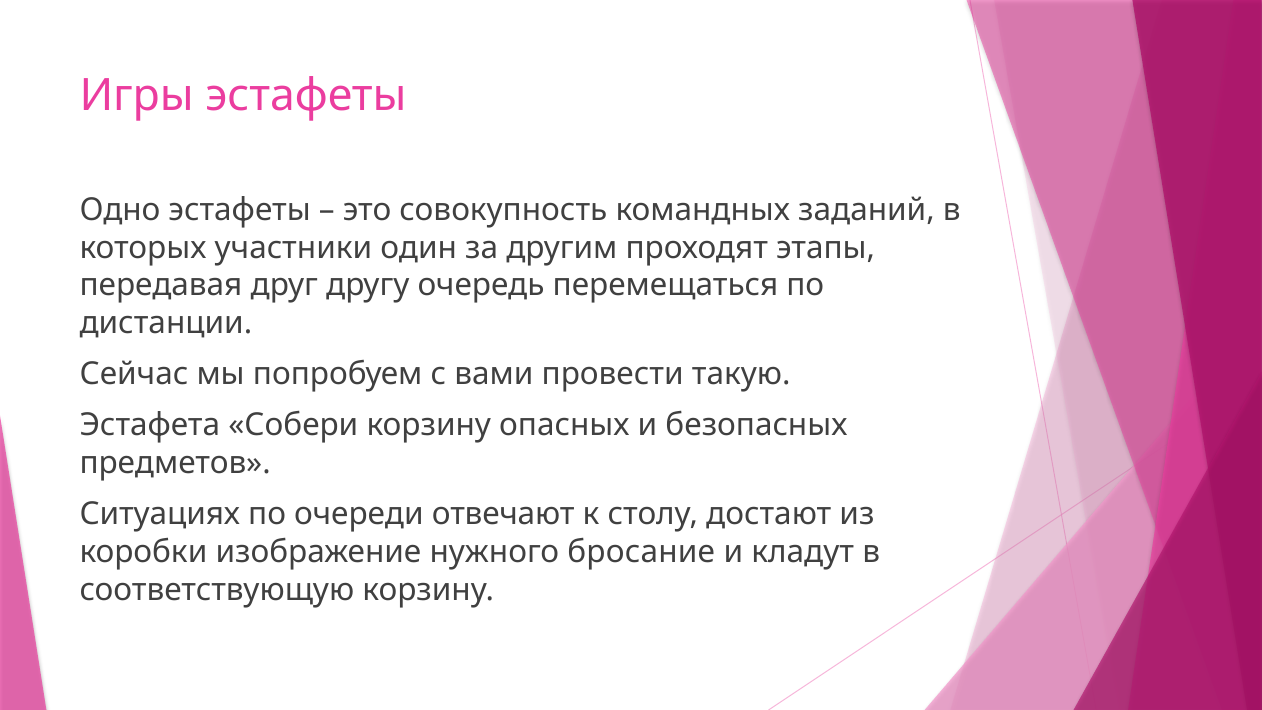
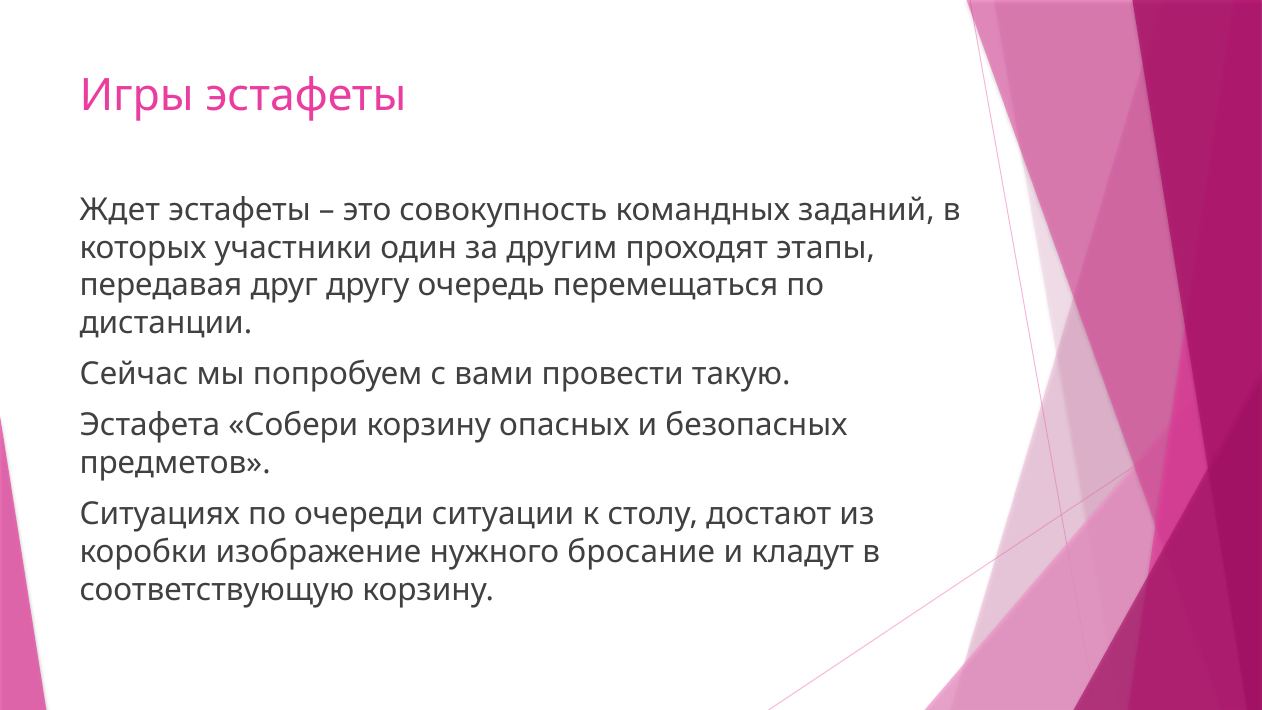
Одно: Одно -> Ждет (120, 210)
отвечают: отвечают -> ситуации (503, 514)
